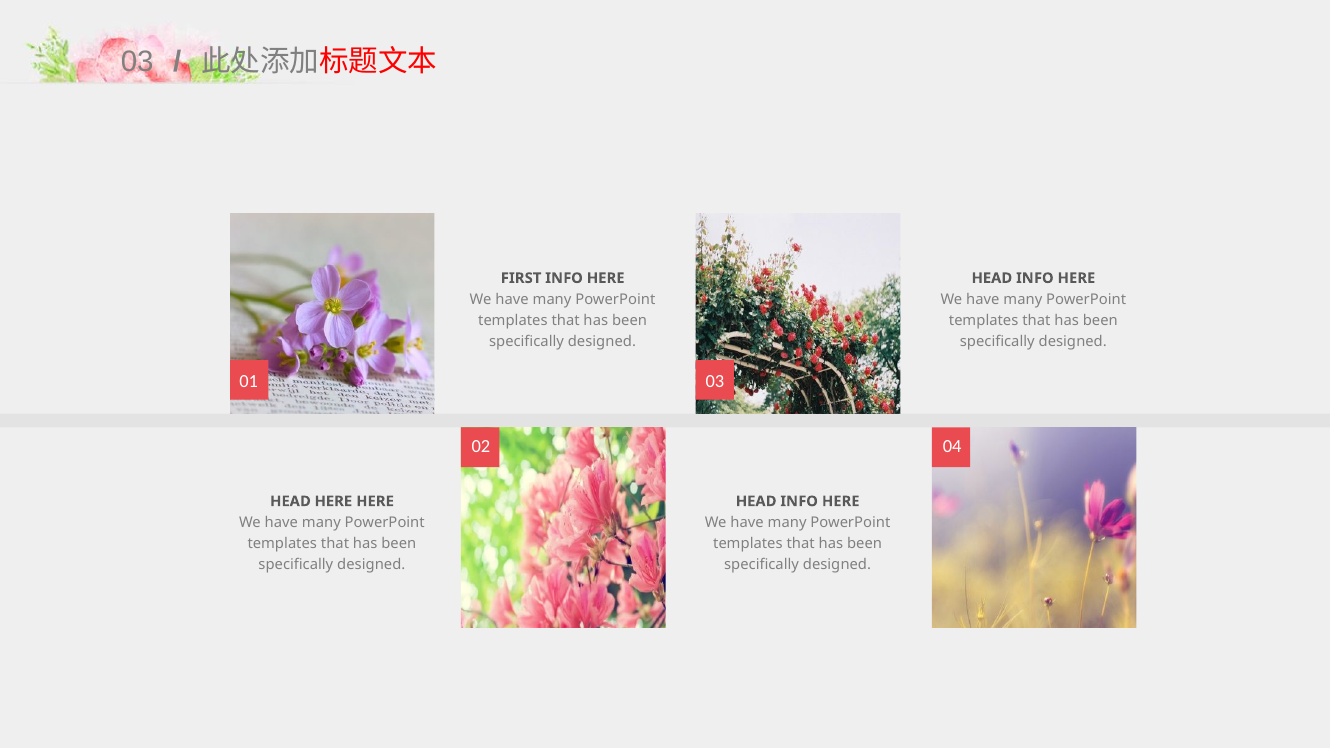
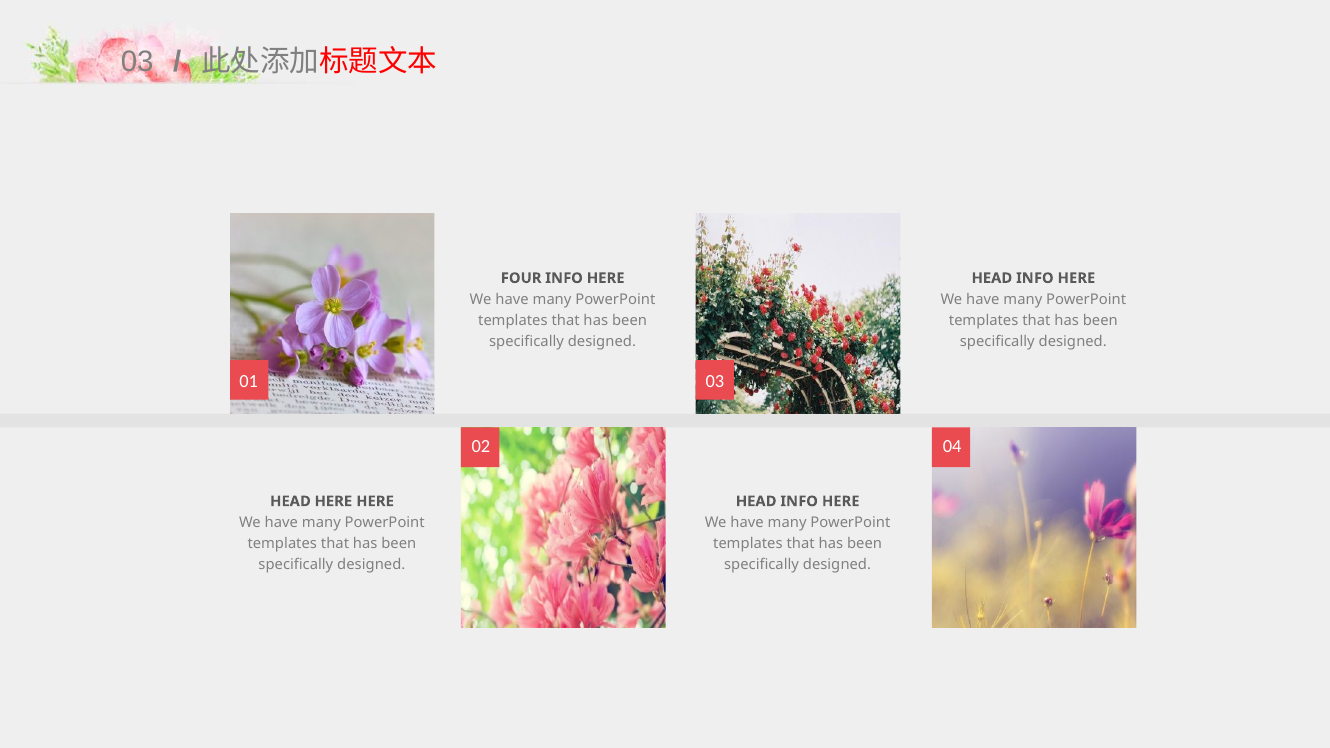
FIRST: FIRST -> FOUR (521, 278)
